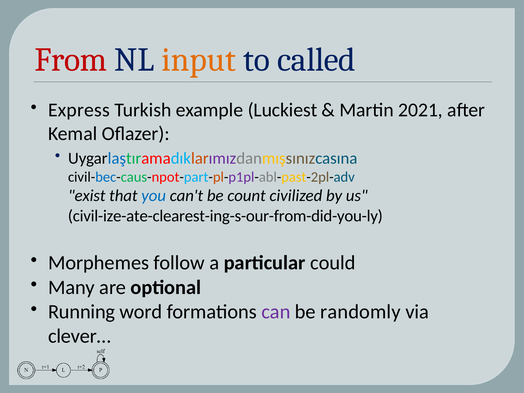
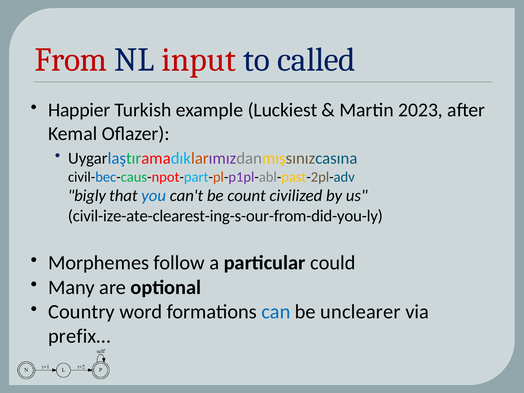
input colour: orange -> red (199, 60)
Express: Express -> Happier (79, 110)
2021: 2021 -> 2023 (421, 110)
exist: exist -> bigly (87, 196)
Running: Running -> Country (81, 312)
can colour: purple -> blue (276, 312)
randomly: randomly -> unclearer (360, 312)
clever…: clever… -> prefix… (79, 336)
